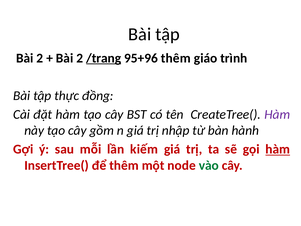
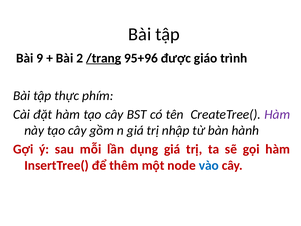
2: 2 -> 9 (40, 58)
95+96 thêm: thêm -> được (176, 58)
đồng: đồng -> phím (98, 96)
kiếm: kiếm -> dụng (144, 149)
hàm underline: present -> none (278, 149)
vào colour: green -> blue (209, 165)
